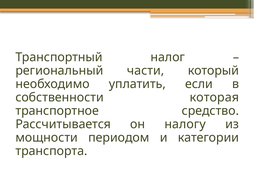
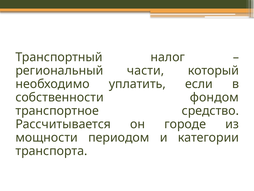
которая: которая -> фондом (214, 97)
налогу: налогу -> городе (185, 124)
